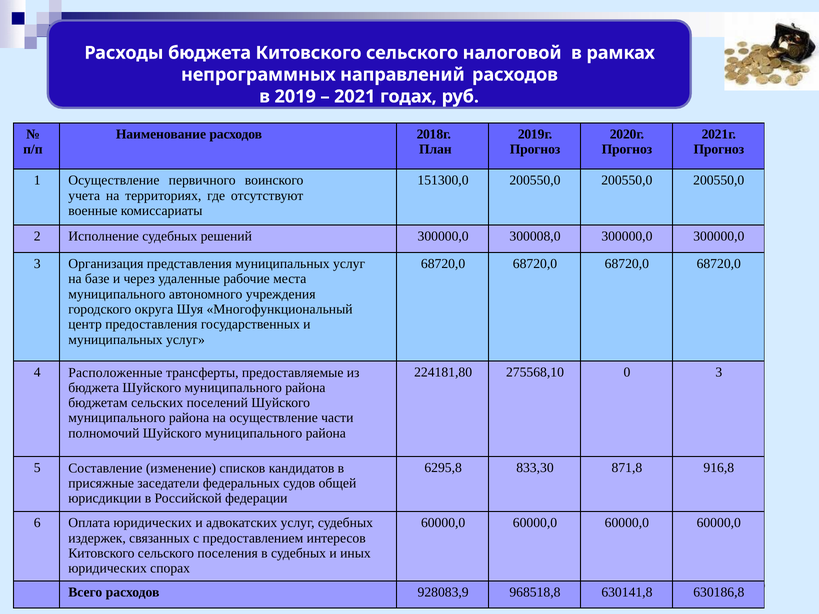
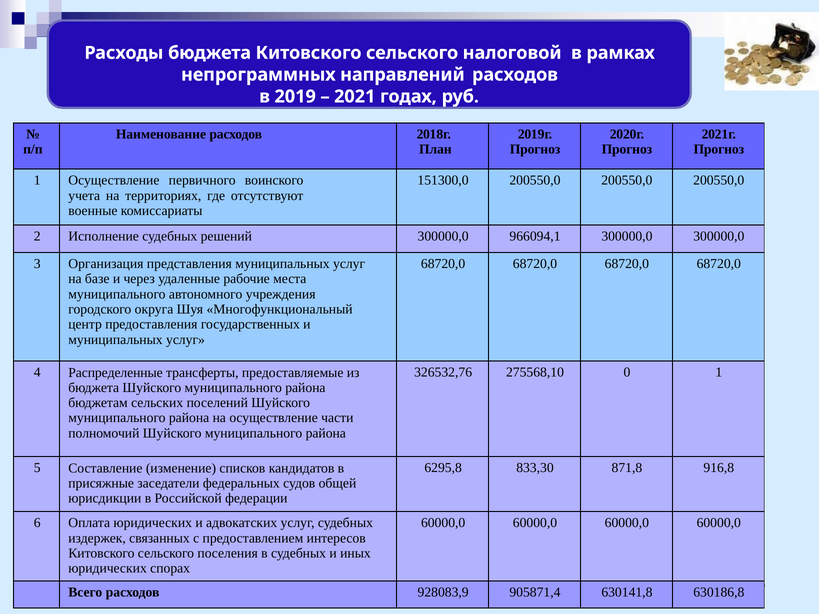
300008,0: 300008,0 -> 966094,1 (535, 236)
Расположенные: Расположенные -> Распределенные (116, 373)
224181,80: 224181,80 -> 326532,76 (443, 372)
0 3: 3 -> 1 (719, 372)
968518,8: 968518,8 -> 905871,4 (535, 592)
